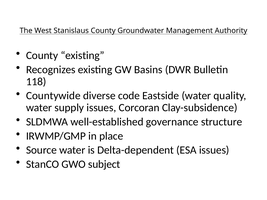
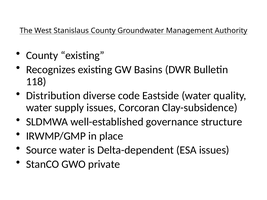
Countywide: Countywide -> Distribution (53, 96)
subject: subject -> private (104, 164)
